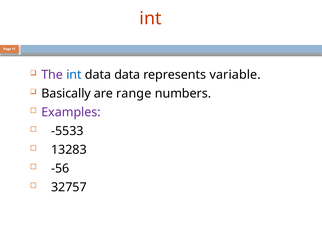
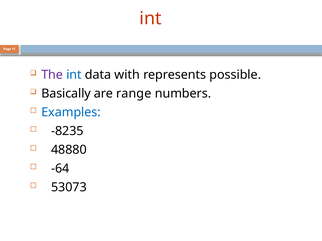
data data: data -> with (127, 75)
variable: variable -> possible (235, 75)
Examples colour: purple -> blue (71, 113)
-5533: -5533 -> -8235 (67, 131)
13283: 13283 -> 48880 (69, 150)
-56: -56 -> -64 (60, 169)
32757: 32757 -> 53073 (69, 188)
